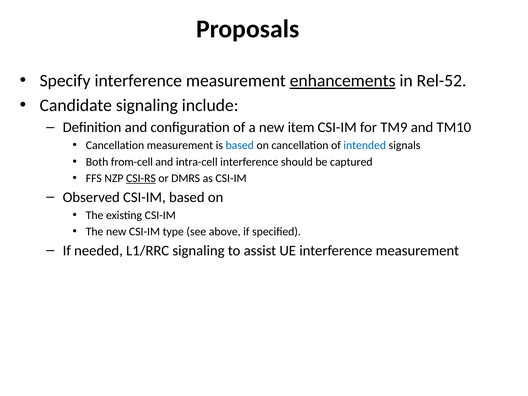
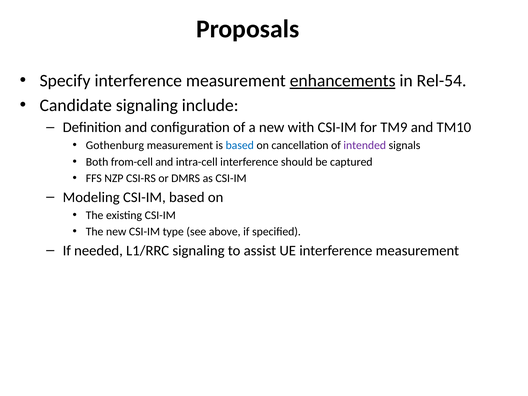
Rel-52: Rel-52 -> Rel-54 (442, 81)
item: item -> with (301, 127)
Cancellation: Cancellation -> Gothenburg (115, 145)
intended colour: blue -> purple (365, 145)
CSI-RS underline: present -> none (141, 178)
Observed: Observed -> Modeling (91, 197)
